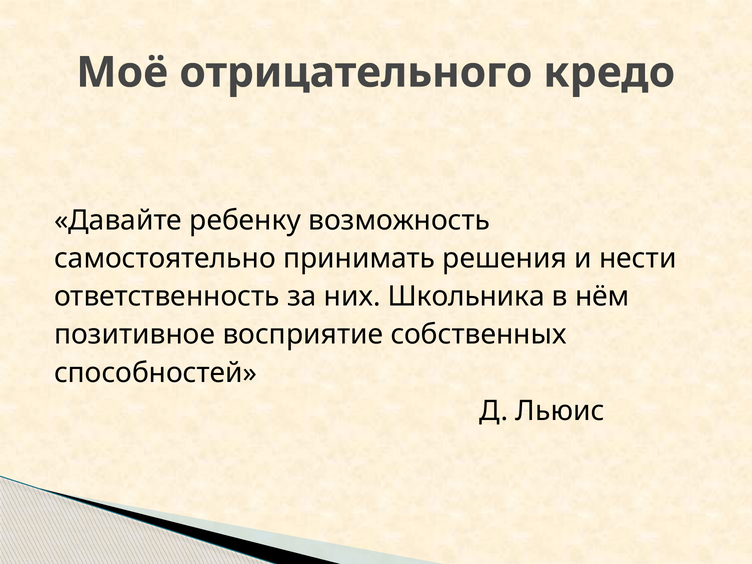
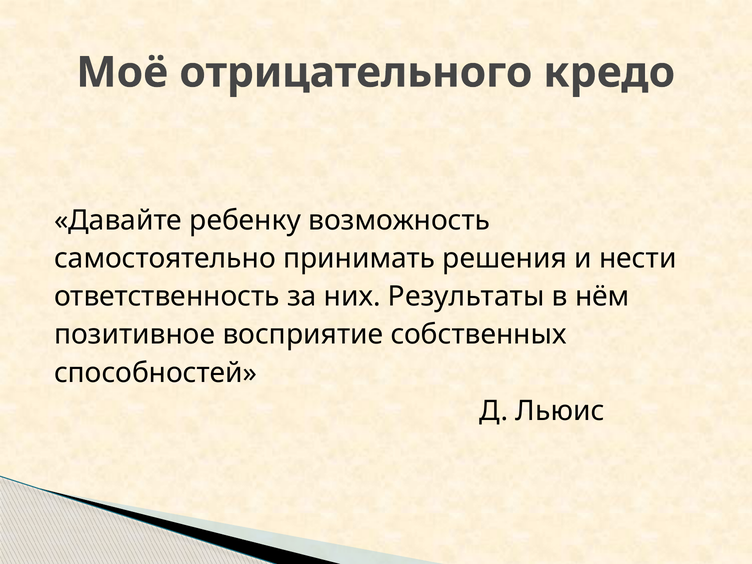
Школьника: Школьника -> Результаты (466, 297)
